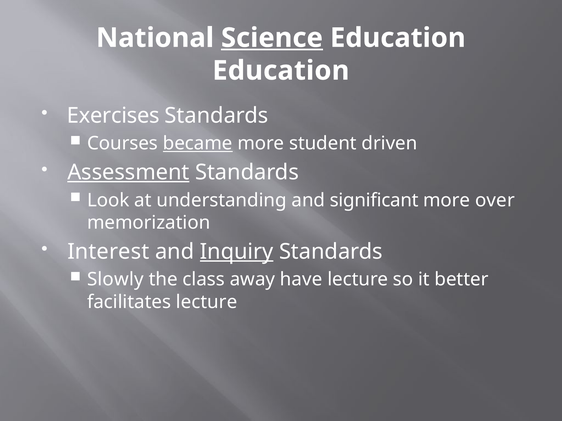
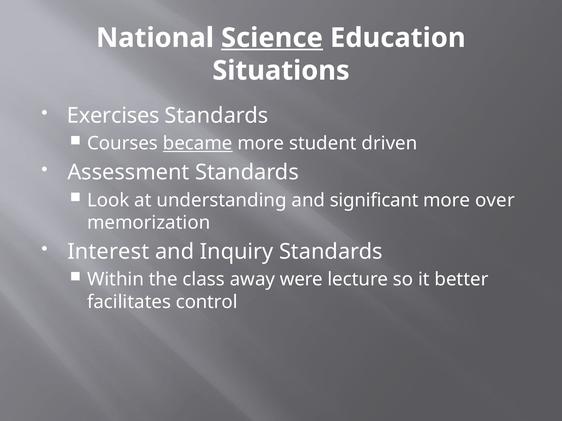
Education: Education -> Situations (281, 71)
Assessment underline: present -> none (128, 173)
Inquiry underline: present -> none (237, 252)
Slowly: Slowly -> Within (115, 280)
have: have -> were (301, 280)
facilitates lecture: lecture -> control (207, 302)
